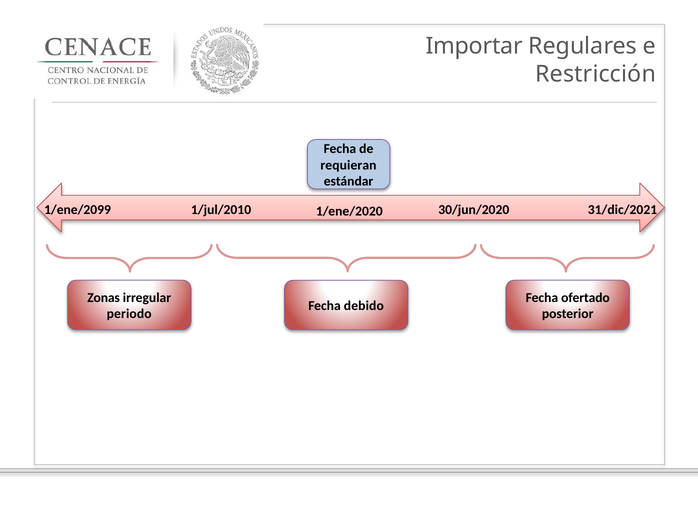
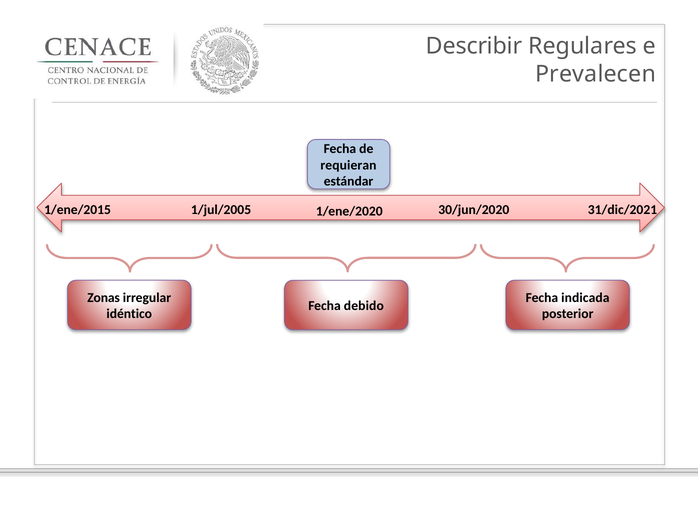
Importar: Importar -> Describir (474, 46)
Restricción: Restricción -> Prevalecen (596, 74)
1/ene/2099: 1/ene/2099 -> 1/ene/2015 (78, 210)
1/jul/2010: 1/jul/2010 -> 1/jul/2005 (221, 210)
ofertado: ofertado -> indicada (585, 298)
periodo: periodo -> idéntico (129, 314)
